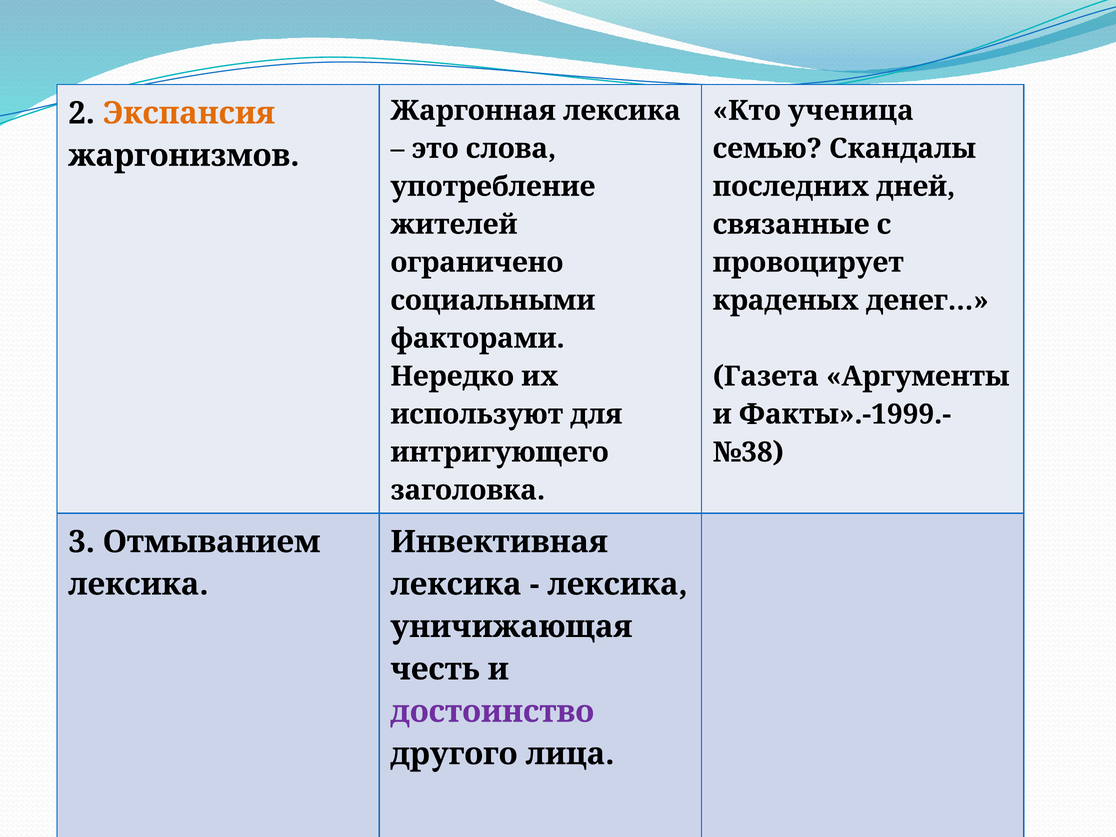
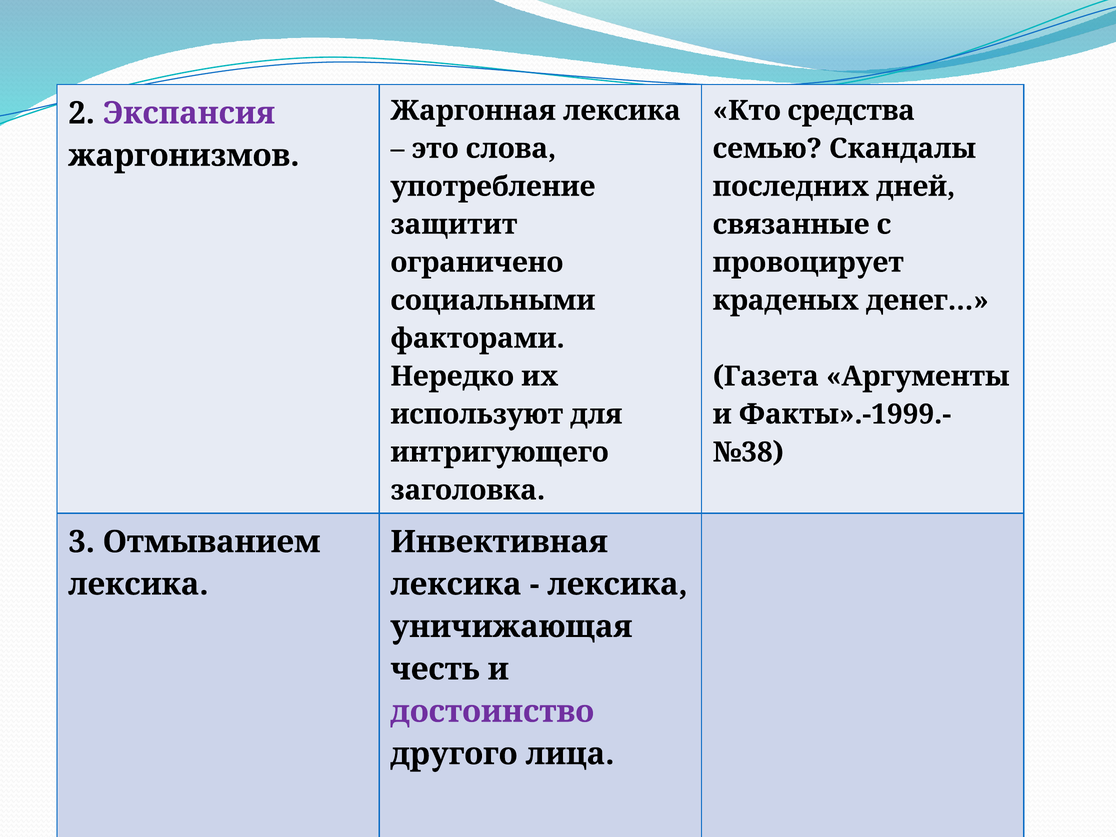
ученица: ученица -> средства (851, 111)
Экспансия colour: orange -> purple (189, 113)
жителей: жителей -> защитит (454, 225)
